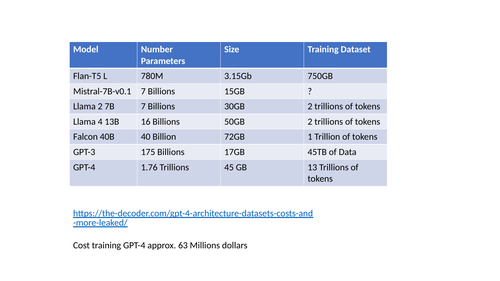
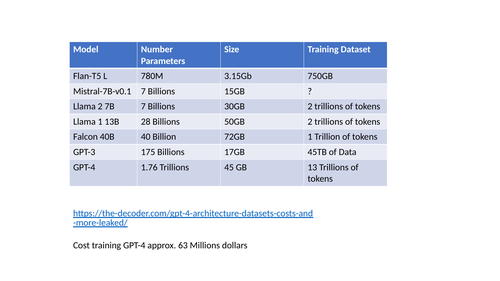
Llama 4: 4 -> 1 (100, 122)
16: 16 -> 28 (146, 122)
